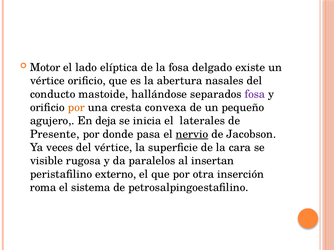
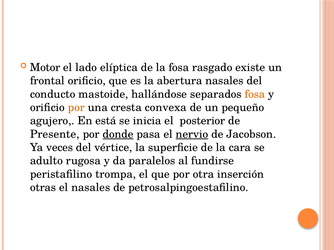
delgado: delgado -> rasgado (212, 68)
vértice: vértice -> frontal (47, 81)
fosa colour: purple -> orange (255, 94)
deja: deja -> está (106, 121)
laterales: laterales -> posterior (202, 121)
donde underline: none -> present (118, 134)
visible: visible -> adulto (46, 161)
insertan: insertan -> fundirse (213, 161)
externo: externo -> trompa (116, 174)
roma: roma -> otras (43, 188)
el sistema: sistema -> nasales (91, 188)
